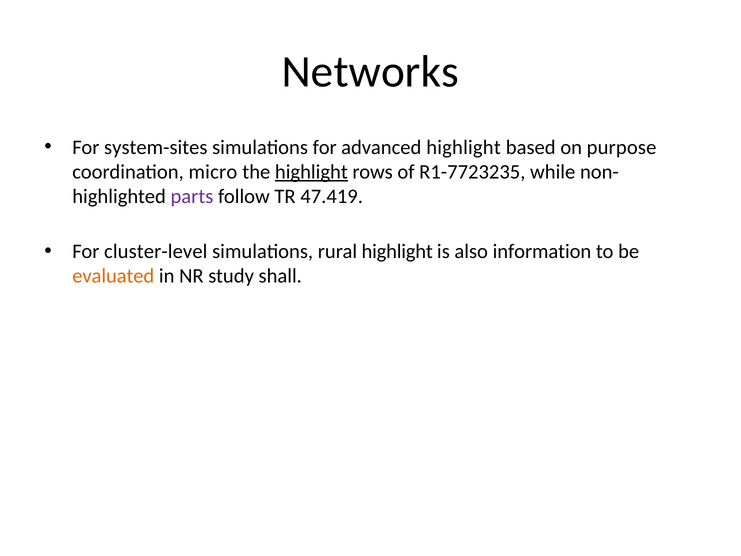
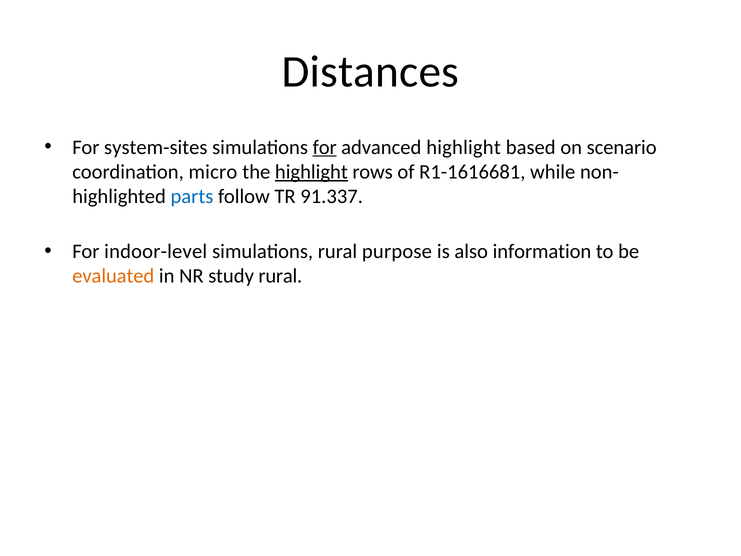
Networks: Networks -> Distances (370, 72)
for underline: none -> present (325, 147)
purpose: purpose -> scenario (622, 147)
R1-7723235: R1-7723235 -> R1-1616681 (472, 172)
parts colour: purple -> blue (192, 197)
47.419: 47.419 -> 91.337 (332, 197)
cluster-level: cluster-level -> indoor-level (156, 251)
rural highlight: highlight -> purpose (397, 251)
study shall: shall -> rural (280, 276)
